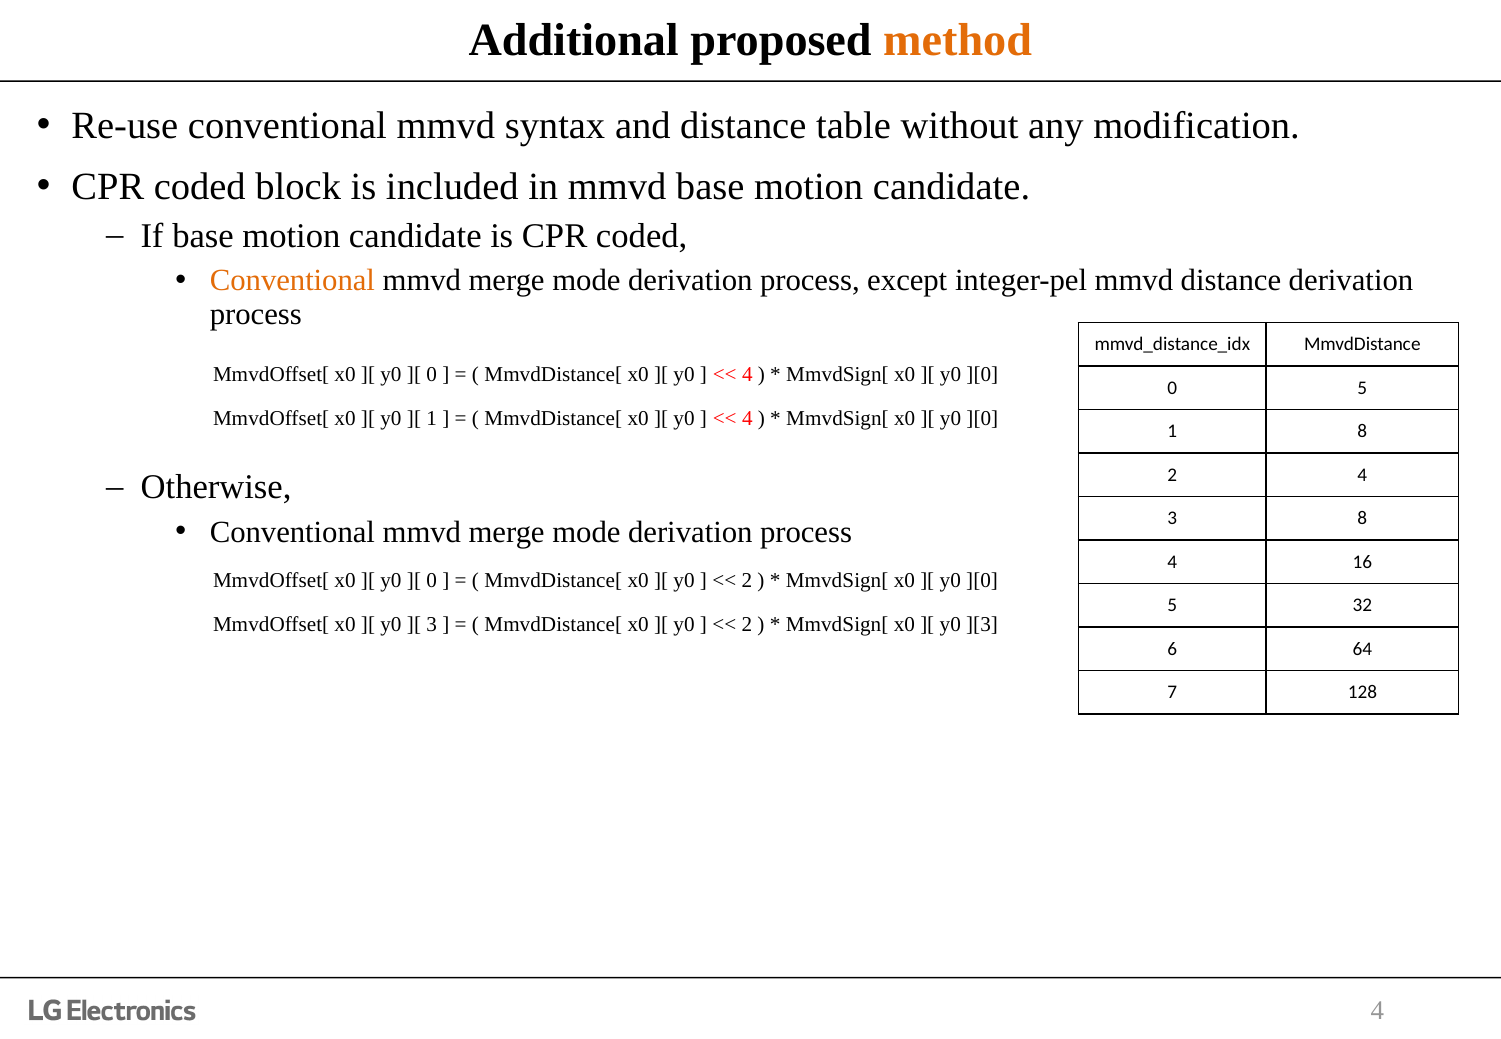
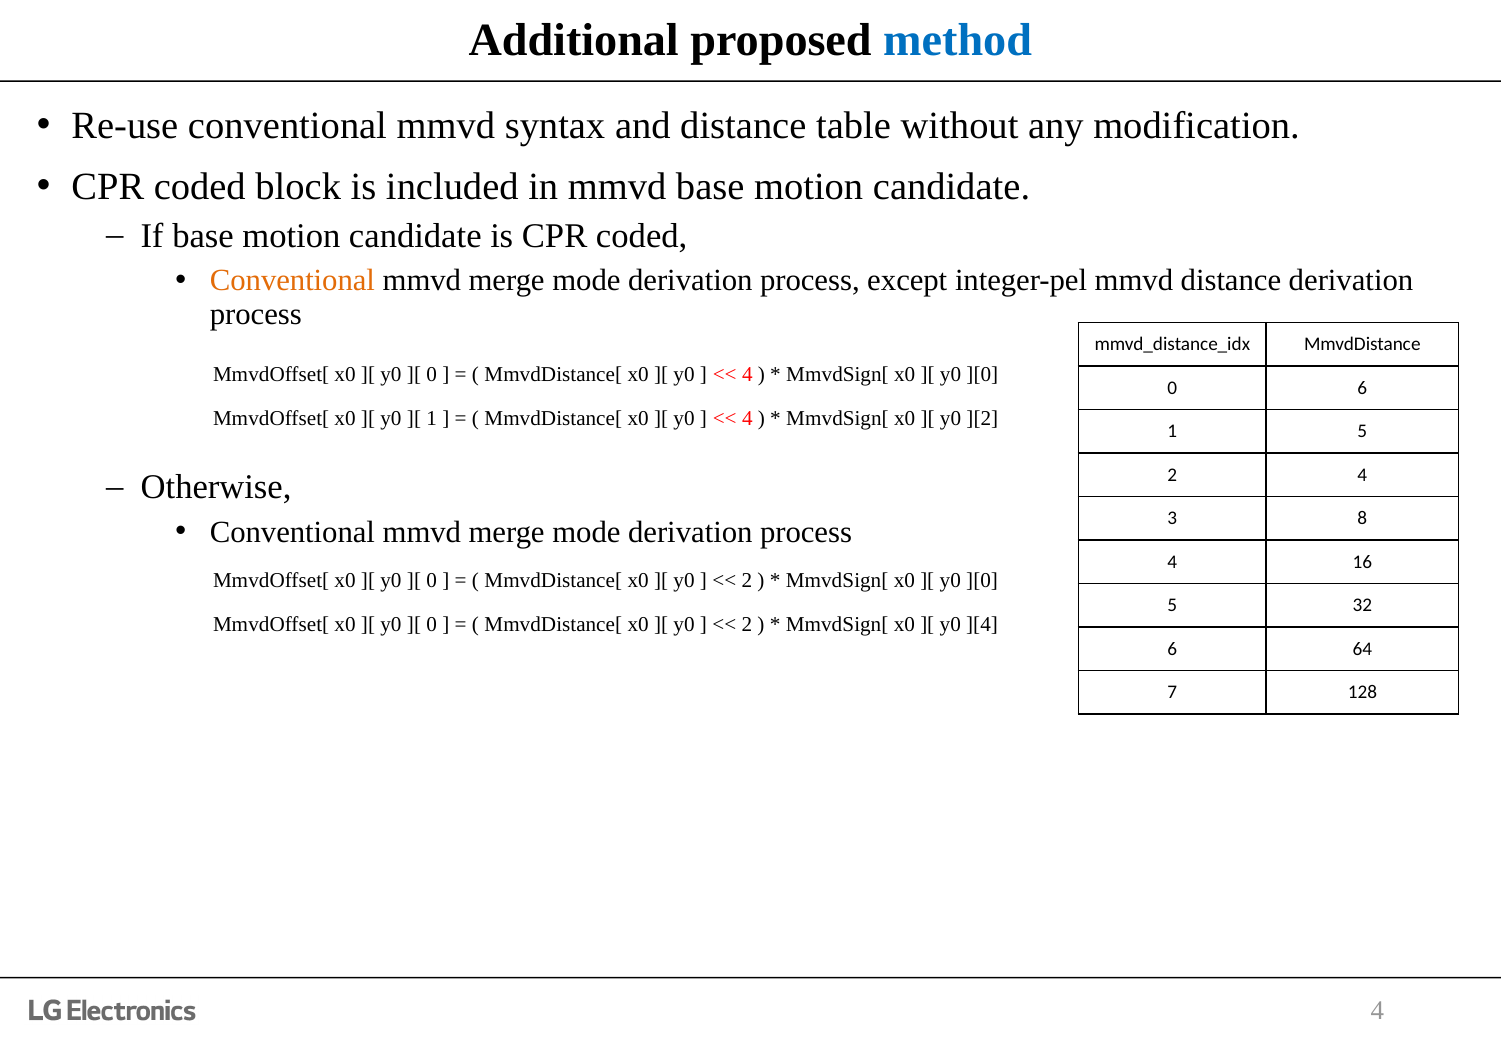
method colour: orange -> blue (958, 40)
0 5: 5 -> 6 (1362, 388)
][0: ][0 -> ][2 (982, 419)
1 8: 8 -> 5 (1362, 432)
3: 3 -> 0 (432, 625)
][3: ][3 -> ][4 (982, 625)
